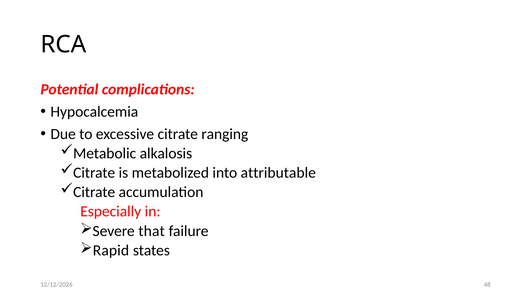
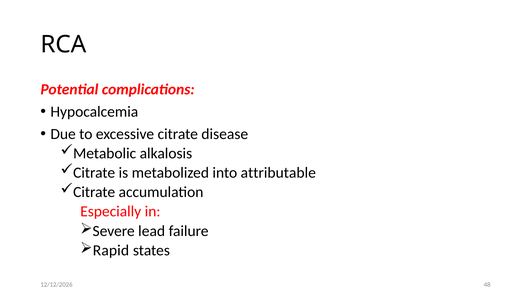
ranging: ranging -> disease (225, 134)
that: that -> lead (152, 231)
